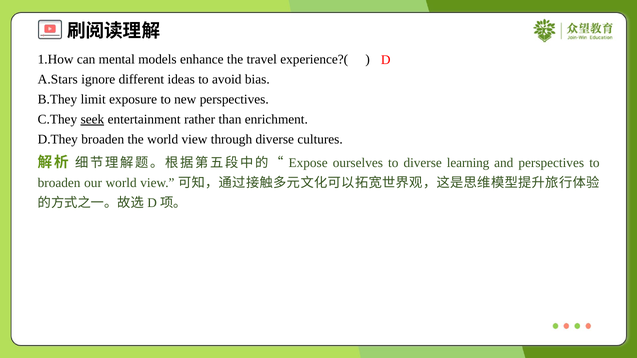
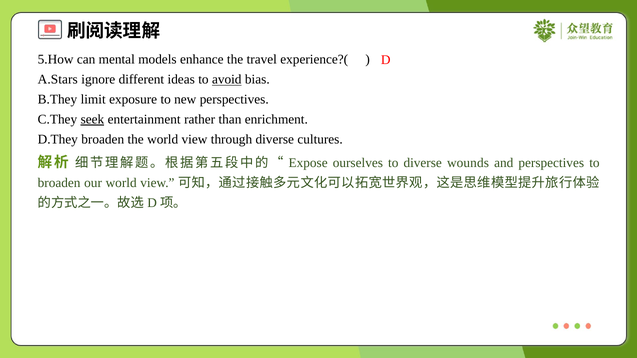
1.How: 1.How -> 5.How (56, 60)
avoid underline: none -> present (227, 80)
learning: learning -> wounds (468, 163)
